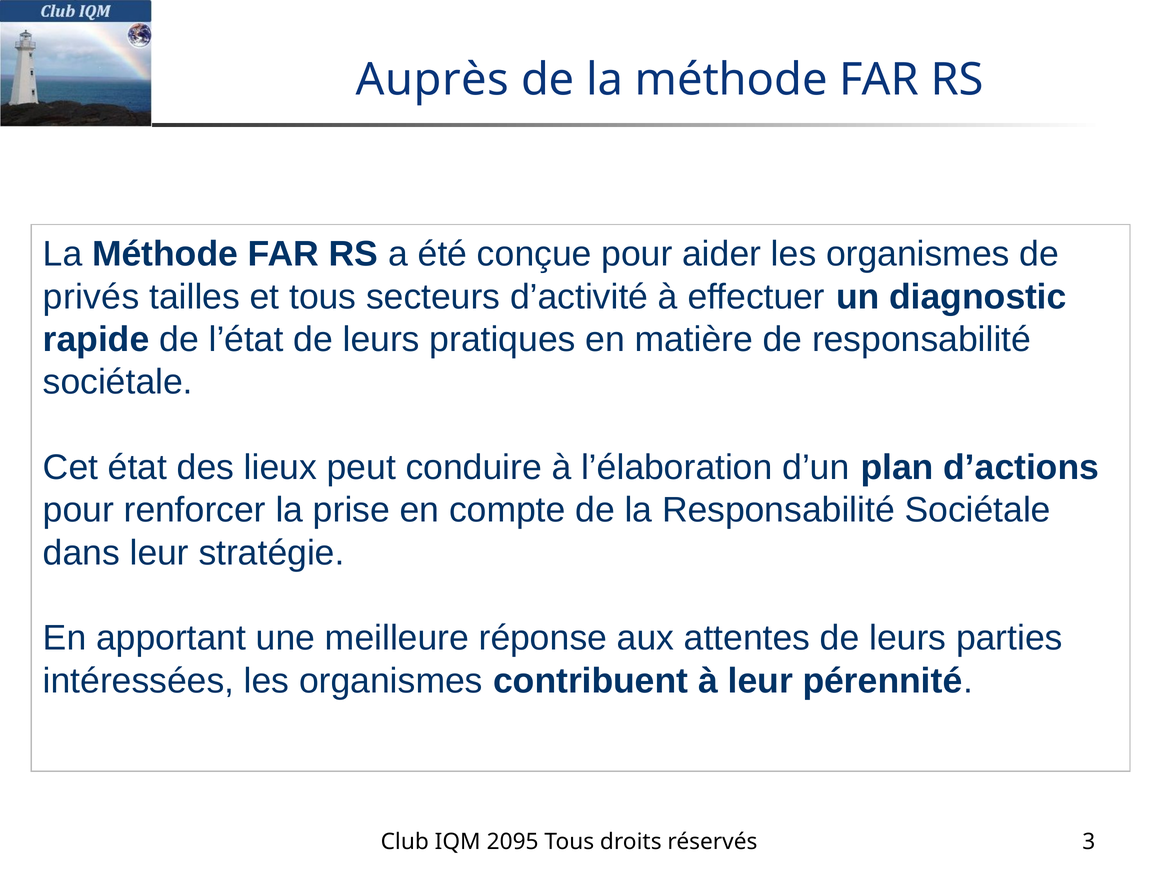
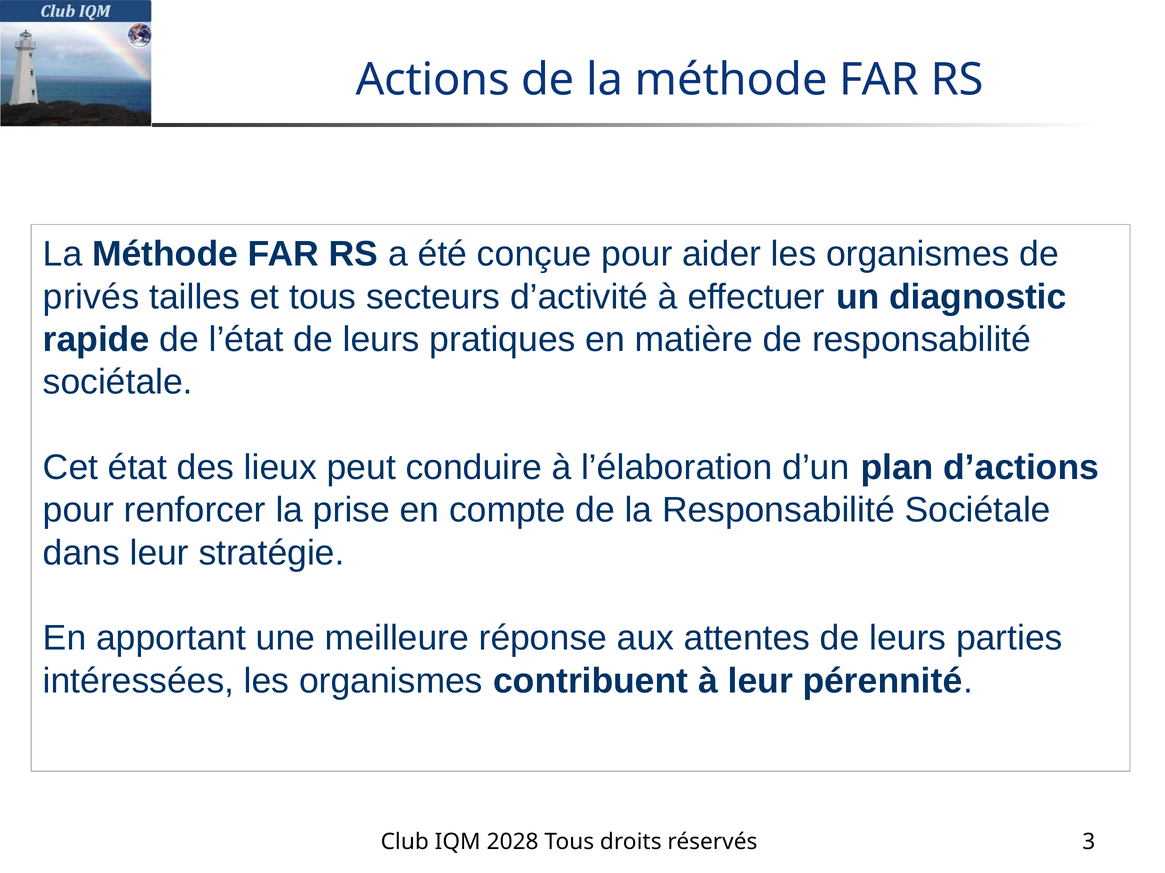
Auprès: Auprès -> Actions (433, 80)
2095: 2095 -> 2028 (513, 842)
